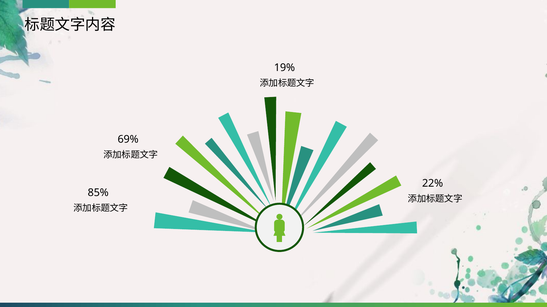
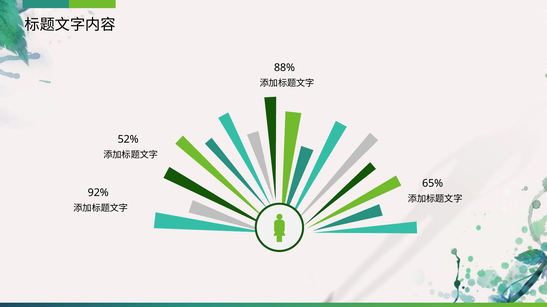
19%: 19% -> 88% (285, 68)
69%: 69% -> 52% (128, 140)
22%: 22% -> 65% (433, 184)
85%: 85% -> 92% (98, 193)
